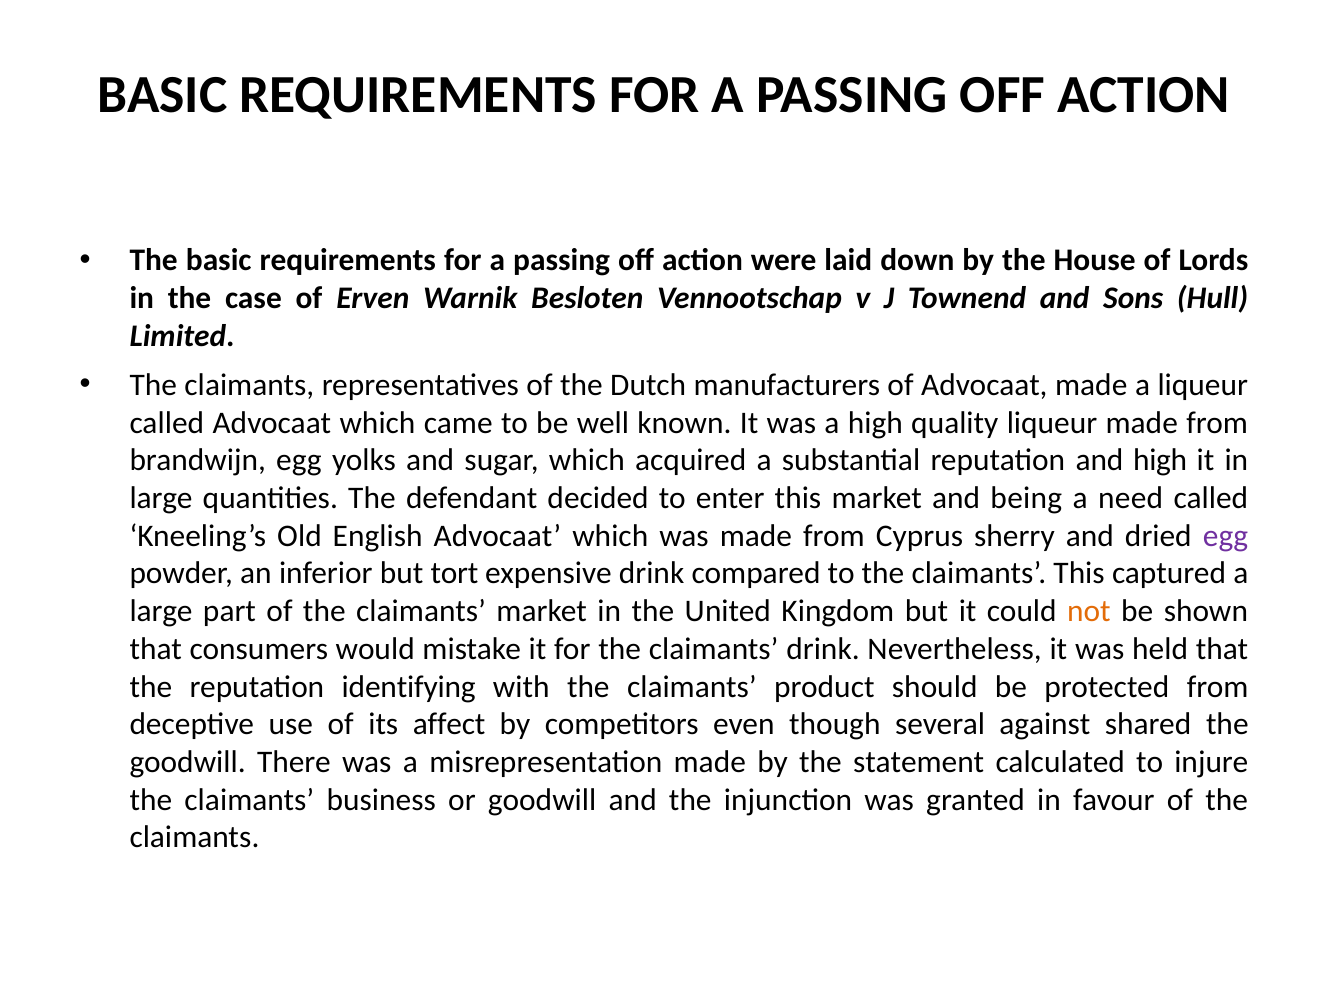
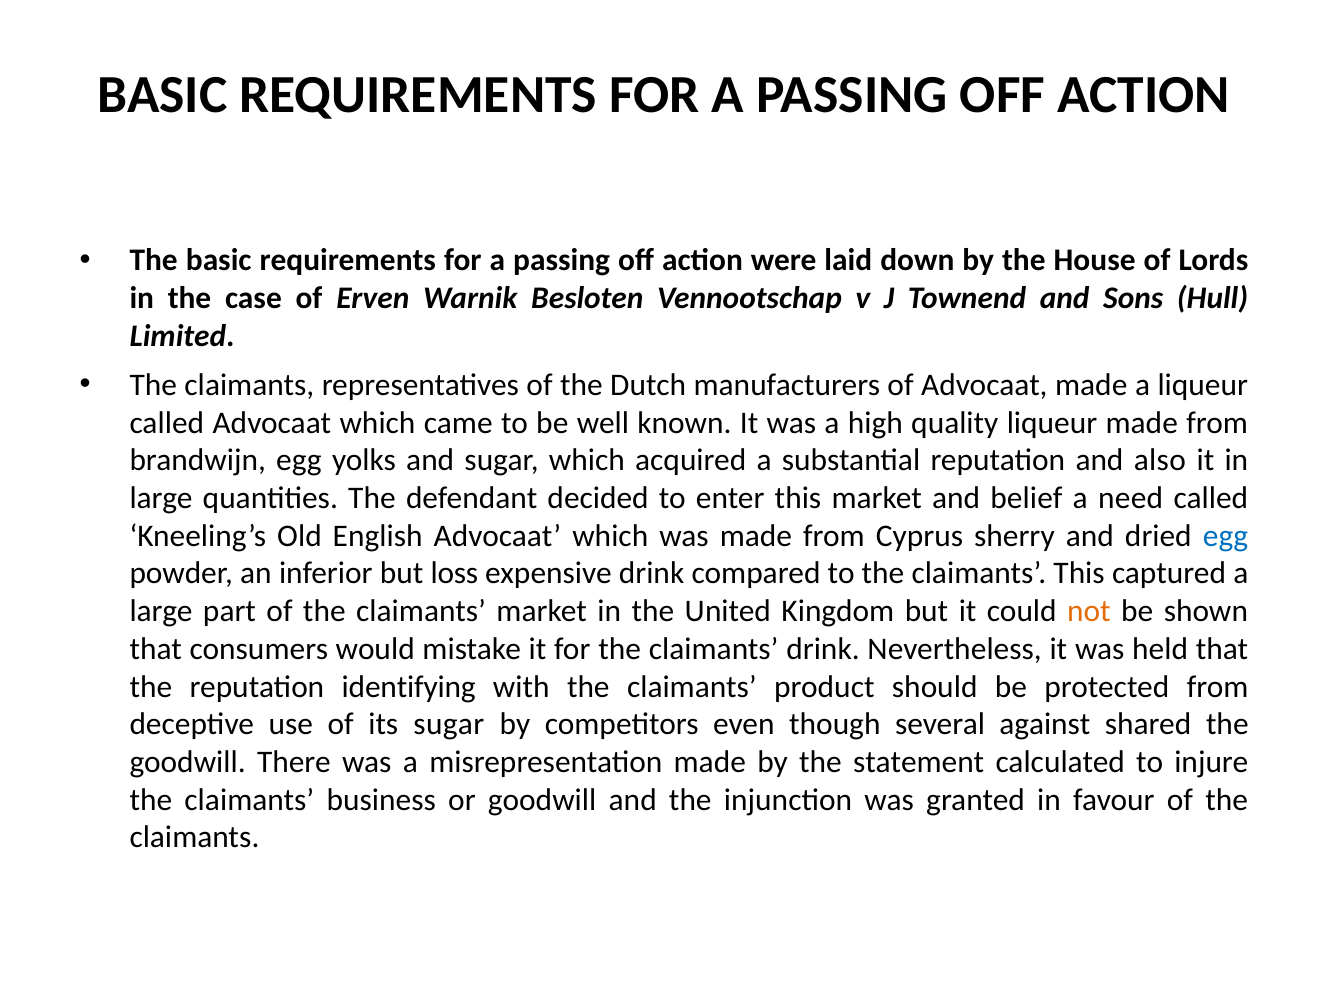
and high: high -> also (1160, 460)
being: being -> belief (1026, 498)
egg colour: purple -> blue (1225, 536)
tort: tort -> loss (454, 573)
its affect: affect -> sugar (449, 724)
